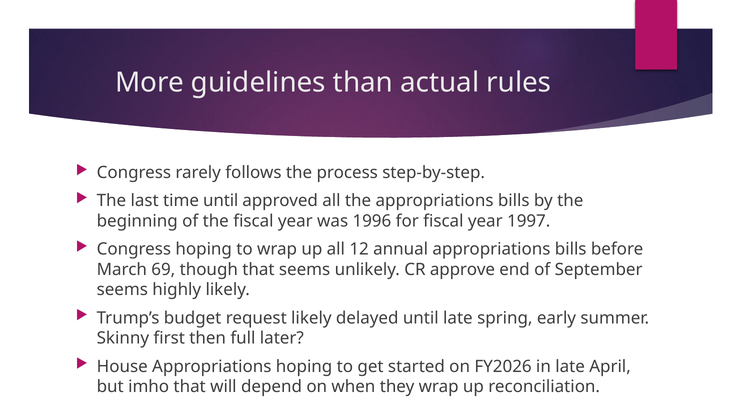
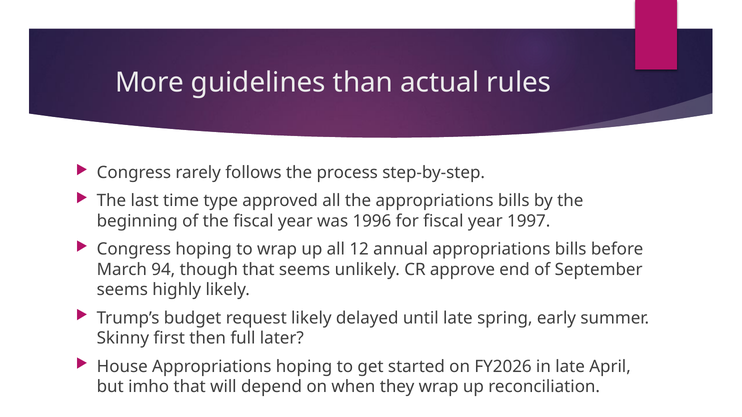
time until: until -> type (221, 201)
69: 69 -> 94 (163, 270)
